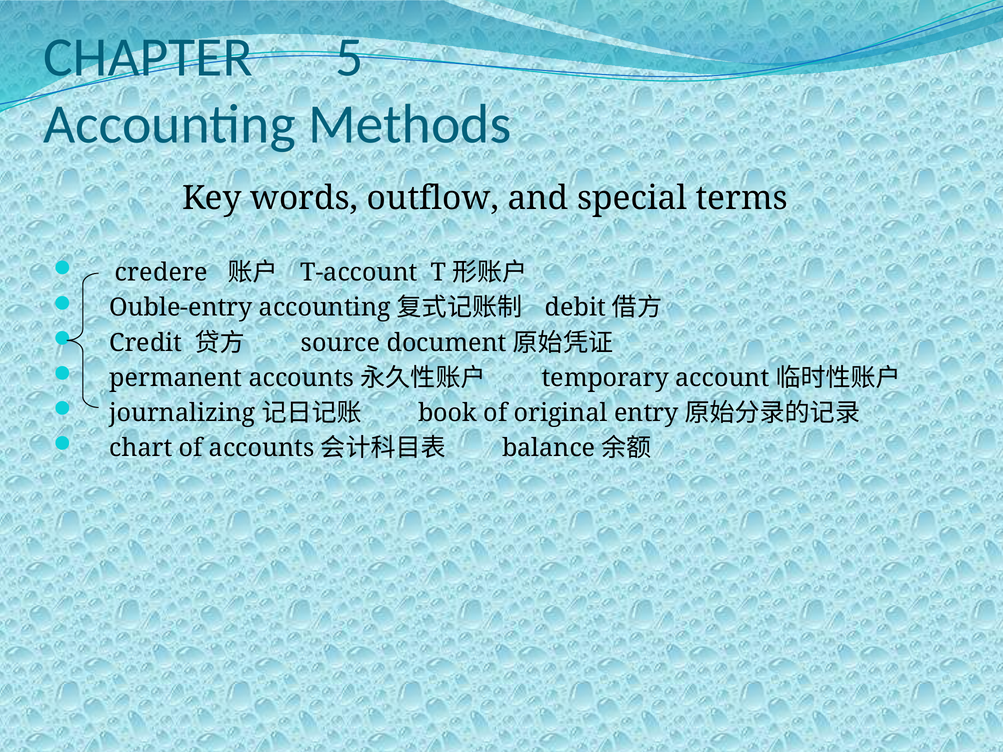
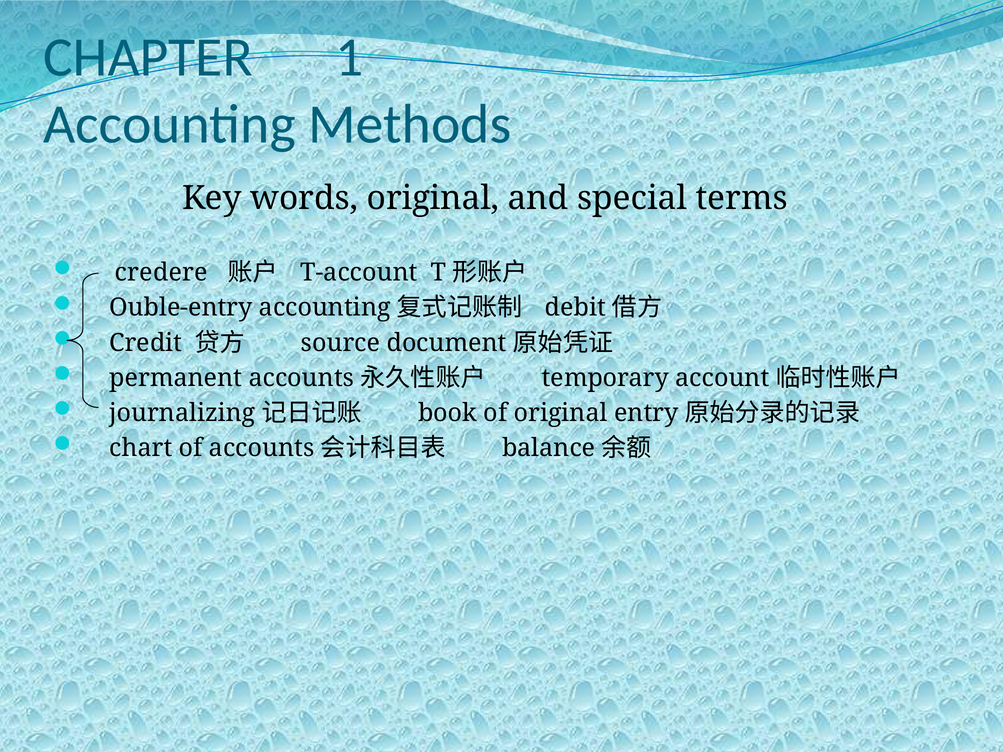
5: 5 -> 1 (349, 58)
words outflow: outflow -> original (433, 198)
